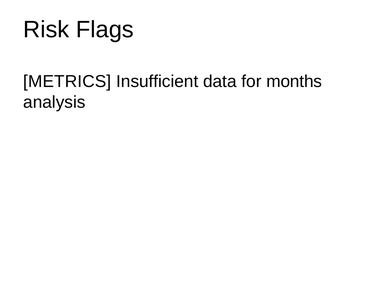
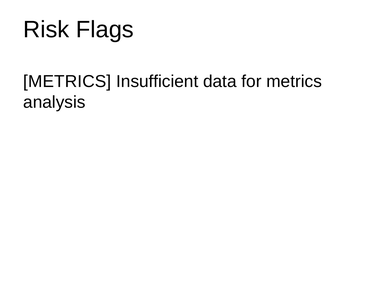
for months: months -> metrics (294, 81)
